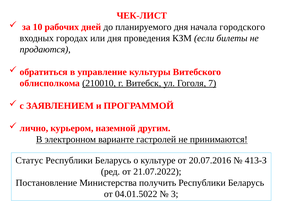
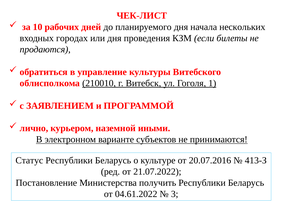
городского: городского -> нескольких (242, 27)
7: 7 -> 1 (212, 83)
другим: другим -> иными (154, 129)
гастролей: гастролей -> субъектов (156, 140)
04.01.5022: 04.01.5022 -> 04.61.2022 (136, 195)
